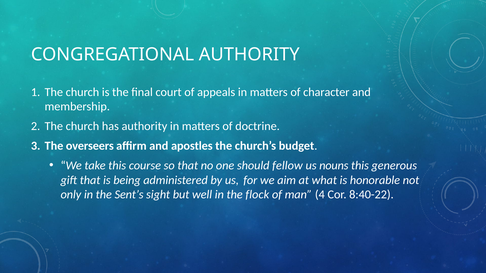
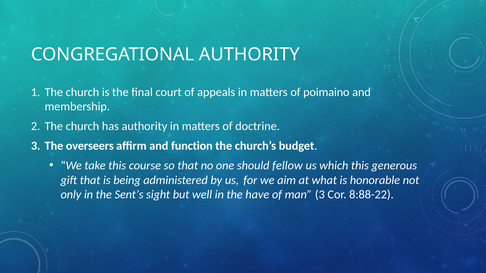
character: character -> poimaino (326, 92)
apostles: apostles -> function (192, 146)
nouns: nouns -> which (334, 166)
flock: flock -> have (257, 195)
man 4: 4 -> 3 (320, 195)
8:40-22: 8:40-22 -> 8:88-22 (371, 195)
